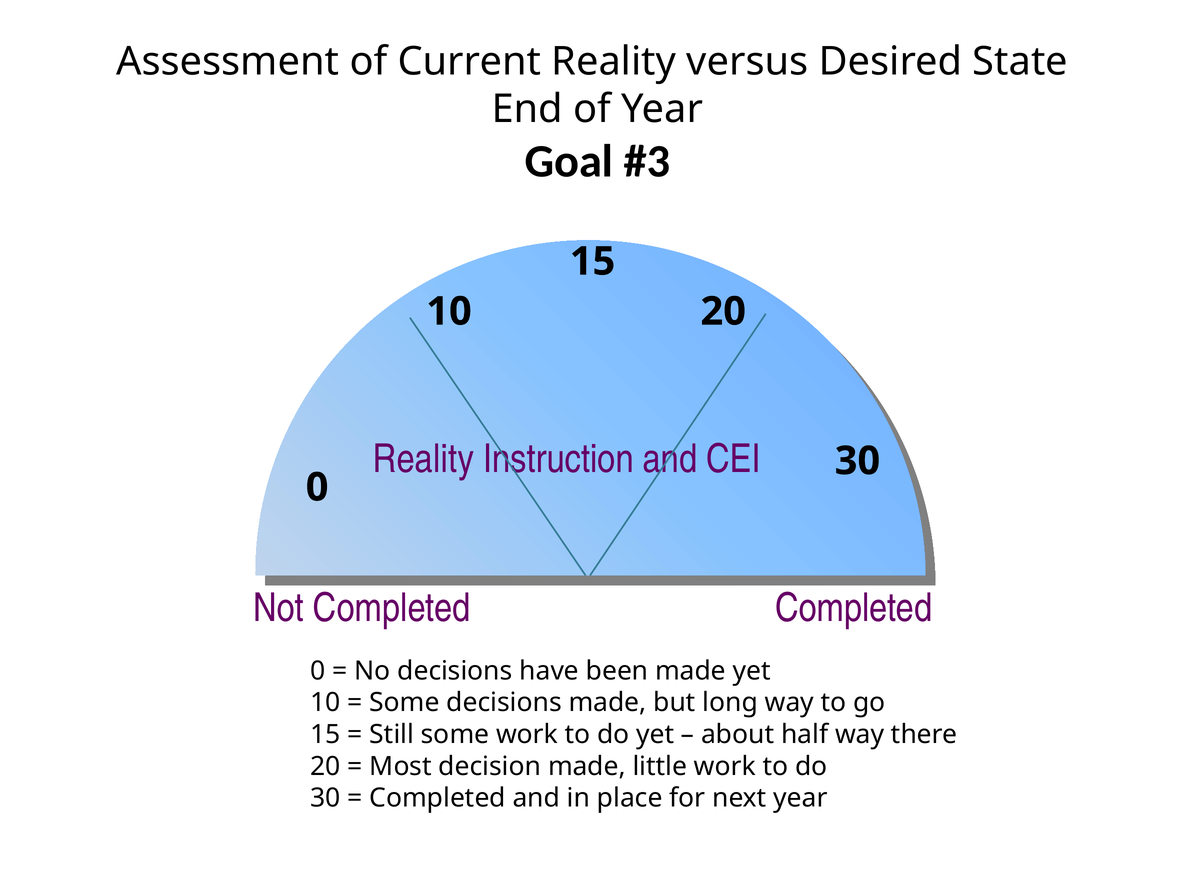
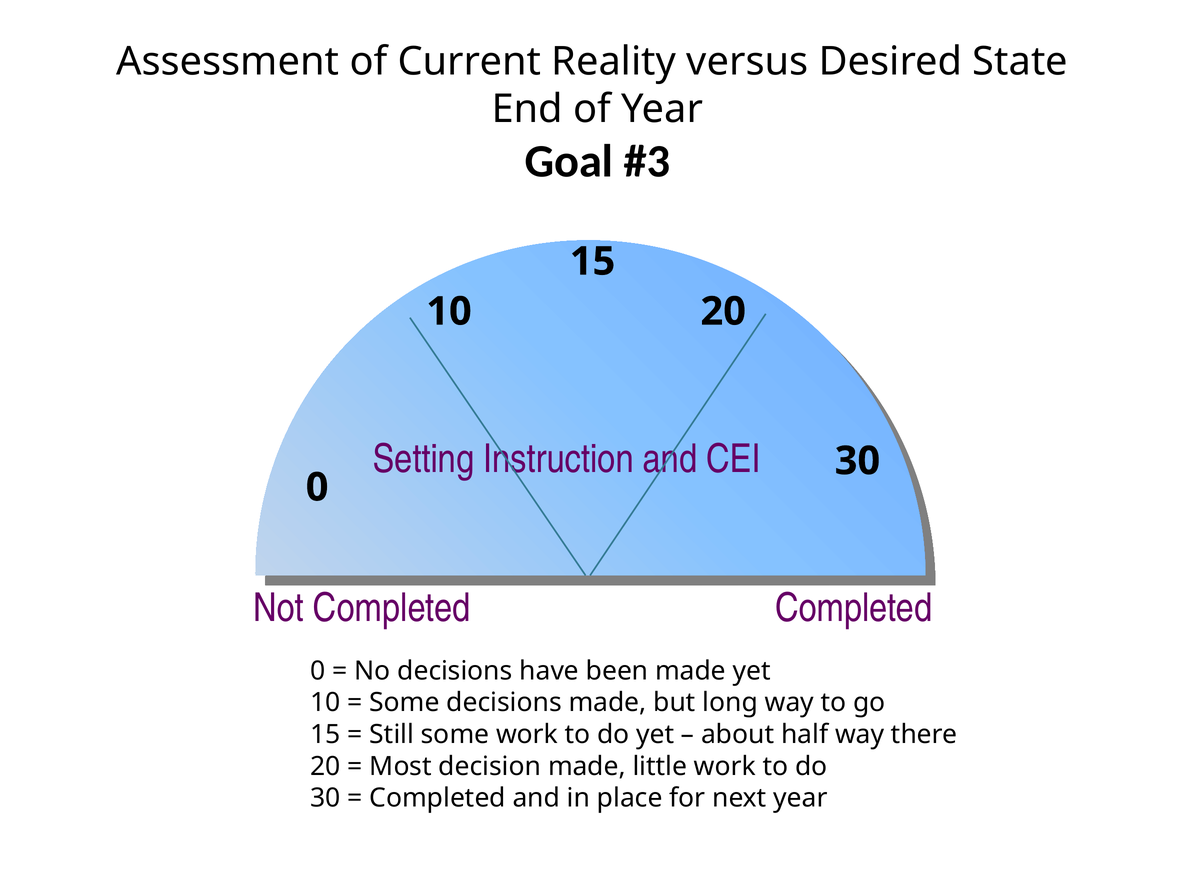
Reality: Reality -> Setting (423, 459)
